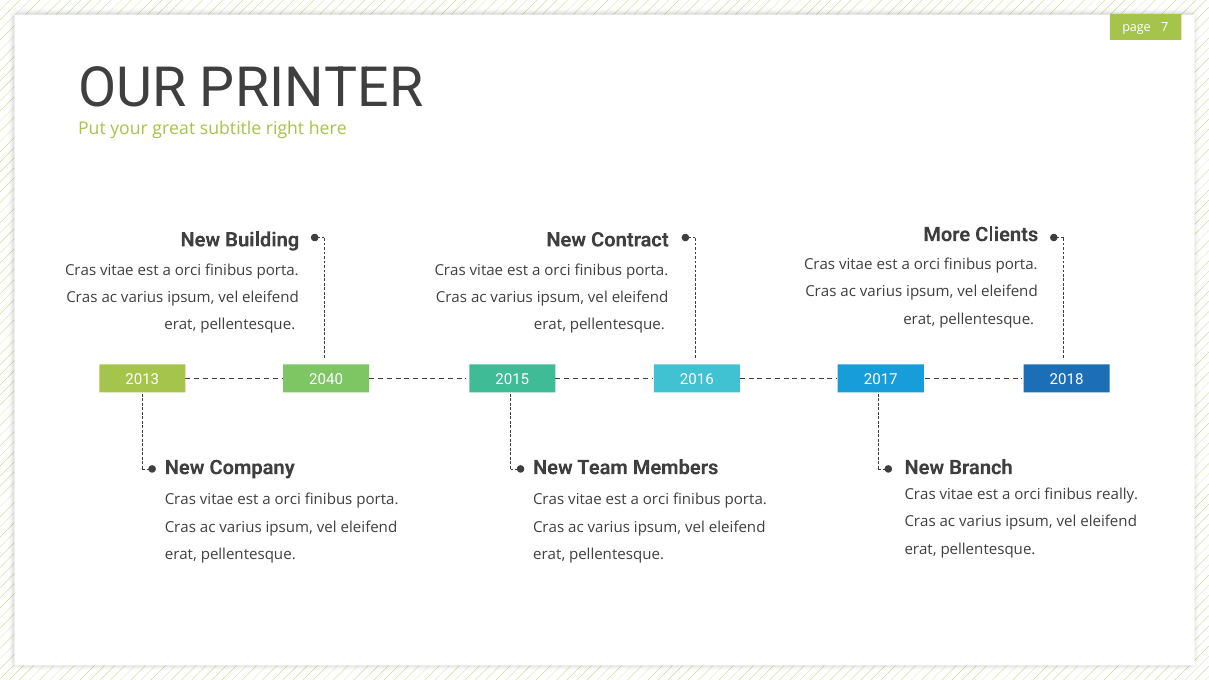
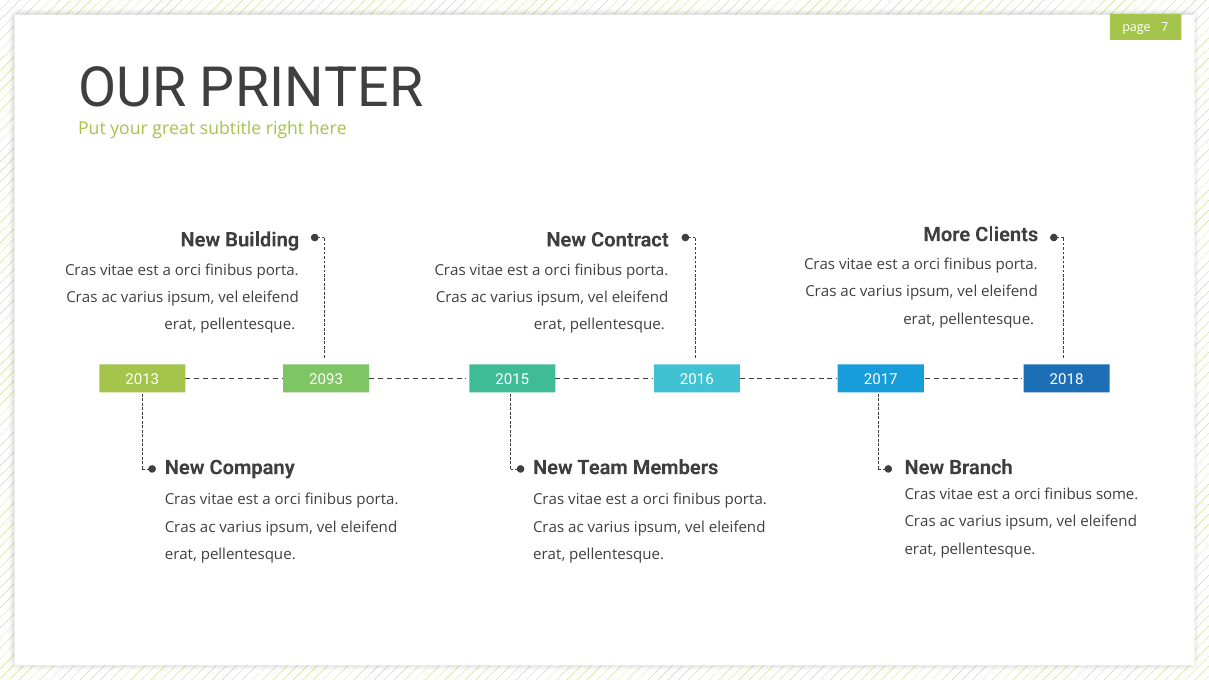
2040: 2040 -> 2093 (326, 379)
really: really -> some (1117, 495)
